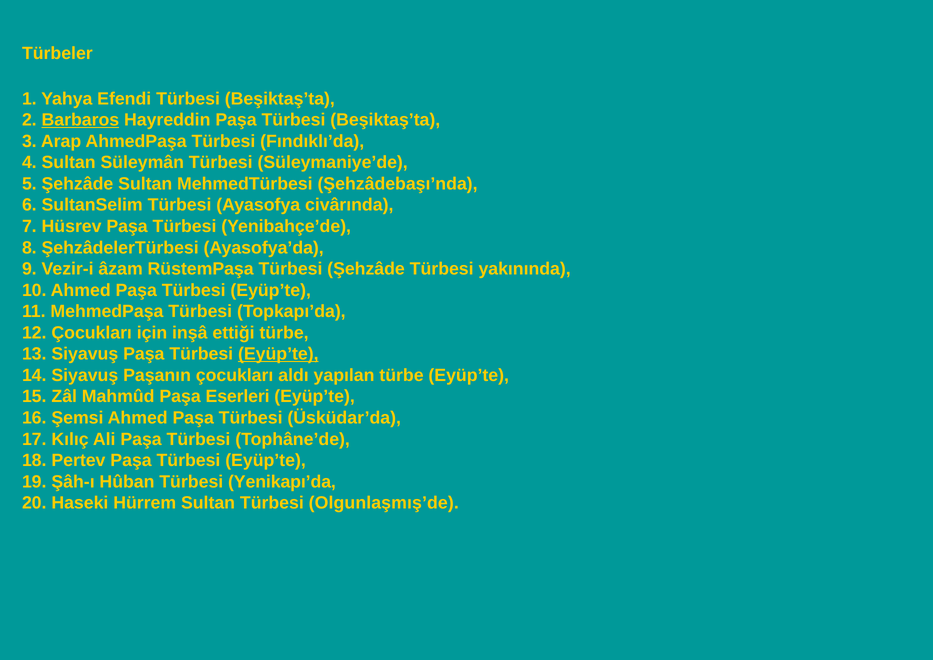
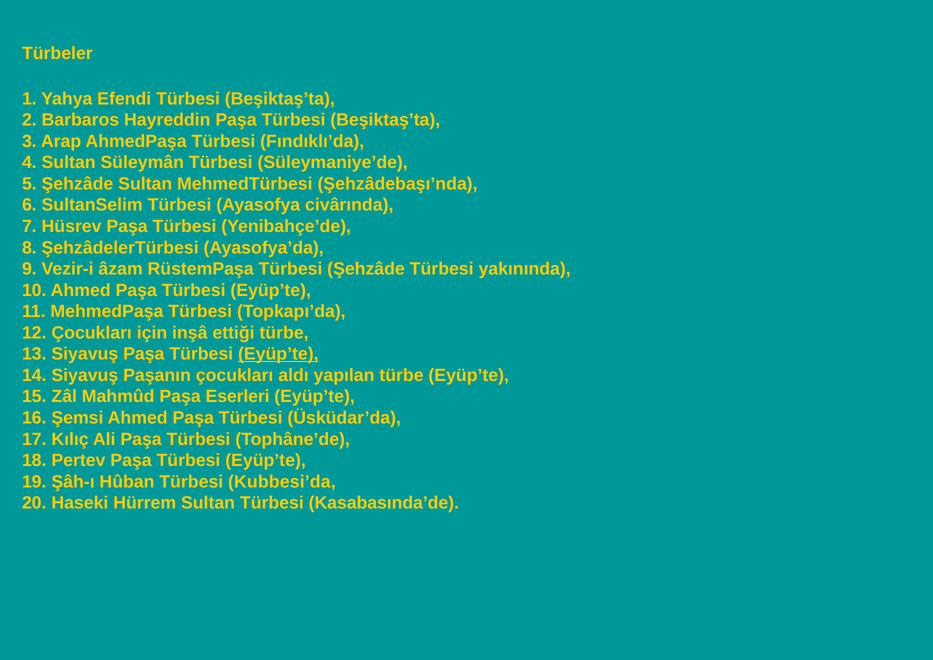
Barbaros underline: present -> none (80, 120)
Yenikapı’da: Yenikapı’da -> Kubbesi’da (282, 481)
Olgunlaşmış’de: Olgunlaşmış’de -> Kasabasında’de (384, 503)
